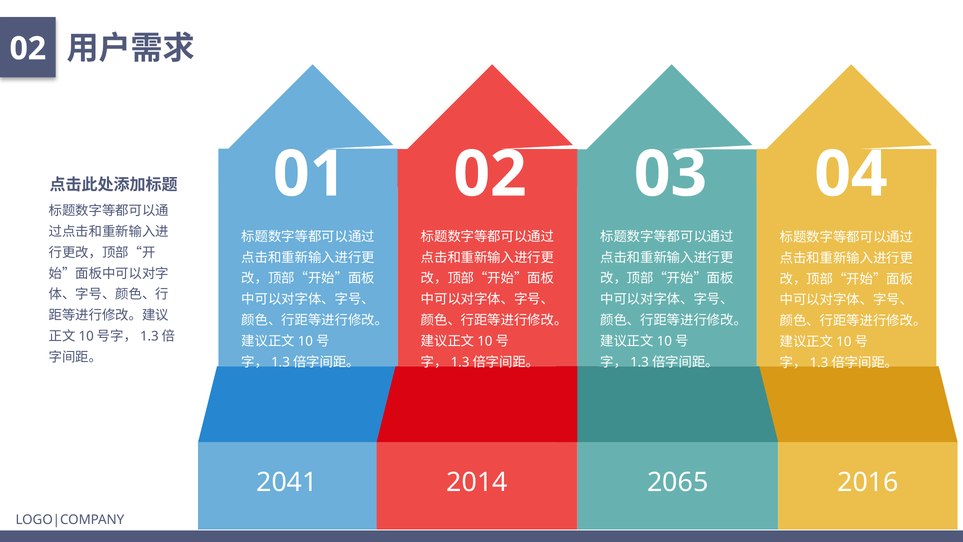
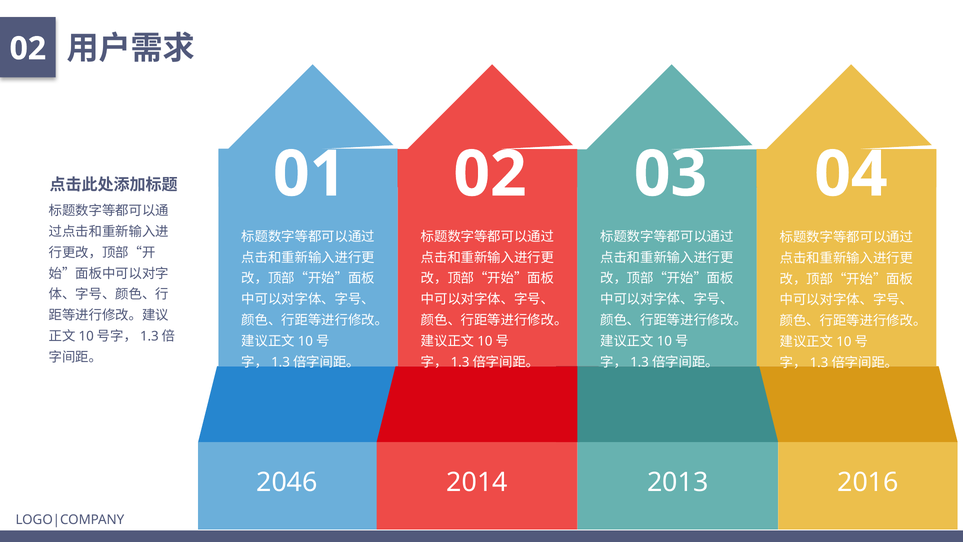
2041: 2041 -> 2046 (287, 482)
2065: 2065 -> 2013 (678, 482)
